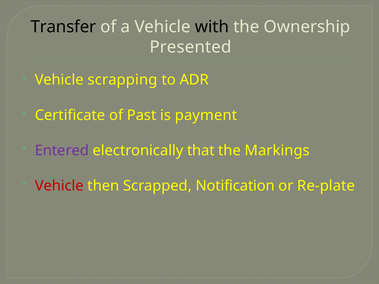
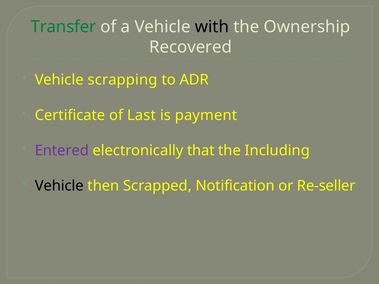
Transfer colour: black -> green (63, 27)
Presented: Presented -> Recovered (191, 47)
Past: Past -> Last (142, 115)
Markings: Markings -> Including (277, 151)
Vehicle colour: red -> black (59, 186)
Re-plate: Re-plate -> Re-seller (326, 186)
